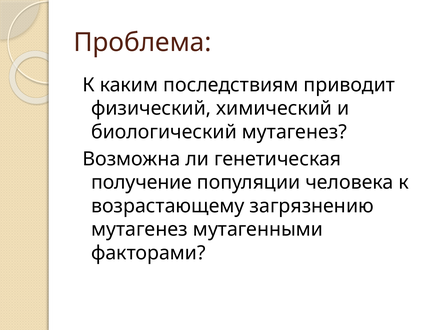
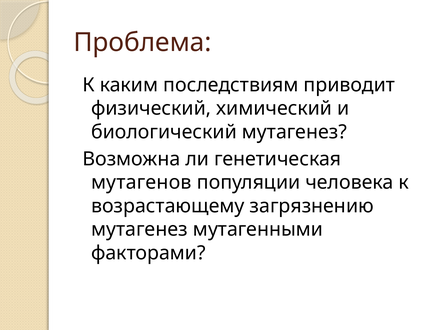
получение: получение -> мутагенов (141, 183)
